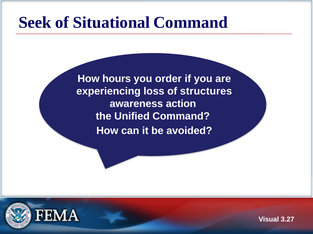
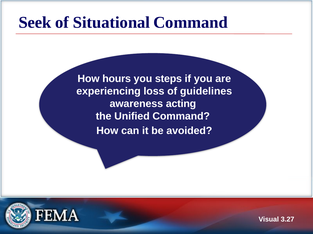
order: order -> steps (168, 79)
structures: structures -> guidelines (206, 92)
action: action -> acting (181, 104)
